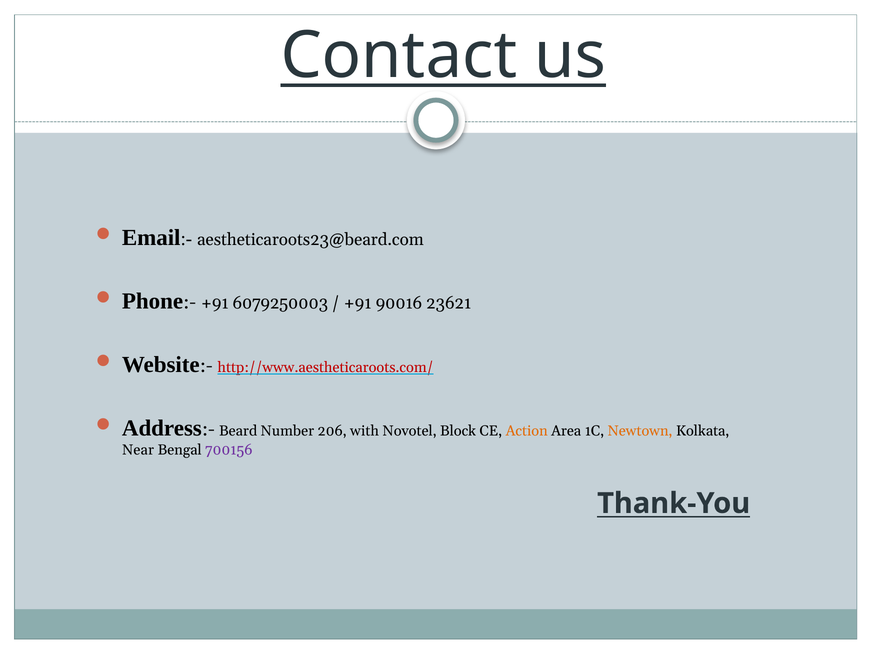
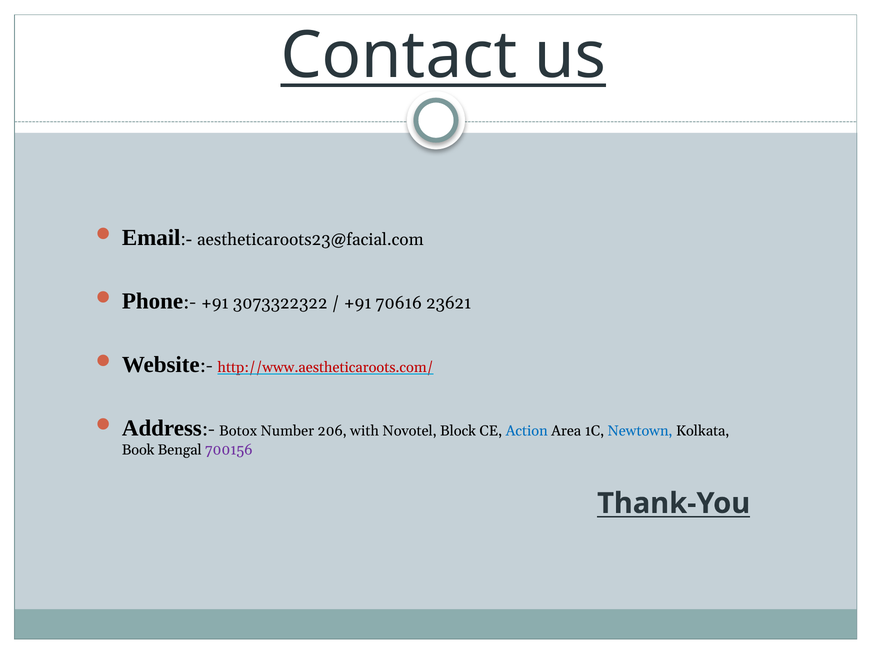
aestheticaroots23@beard.com: aestheticaroots23@beard.com -> aestheticaroots23@facial.com (310, 240)
6079250003: 6079250003 -> 3073322322 (280, 303)
90016: 90016 -> 70616 (399, 303)
Beard: Beard -> Botox (238, 431)
Action colour: orange -> blue (527, 431)
Newtown colour: orange -> blue (640, 431)
Near: Near -> Book (138, 450)
